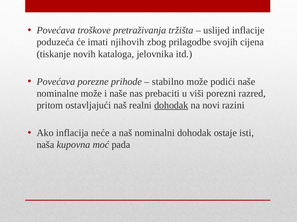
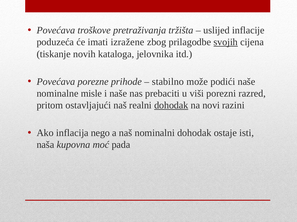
njihovih: njihovih -> izražene (127, 42)
svojih underline: none -> present (226, 42)
nominalne može: može -> misle (91, 94)
neće: neće -> nego (100, 133)
